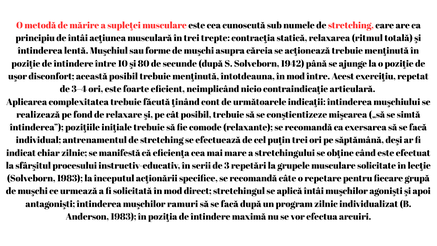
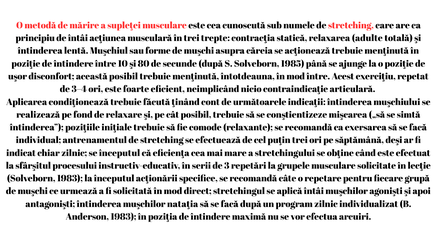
ritmul: ritmul -> adulte (367, 38)
1942: 1942 -> 1985 (293, 64)
complexitatea: complexitatea -> condiţionează (79, 102)
se manifestă: manifestă -> începutul (120, 153)
ramuri: ramuri -> nataţia (183, 204)
